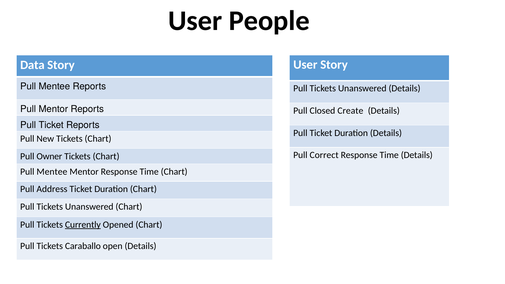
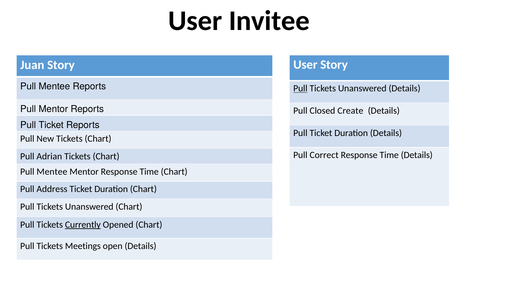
People: People -> Invitee (269, 21)
Data: Data -> Juan (32, 65)
Pull underline: none -> present (300, 88)
Owner: Owner -> Adrian (49, 156)
Caraballo: Caraballo -> Meetings (83, 246)
